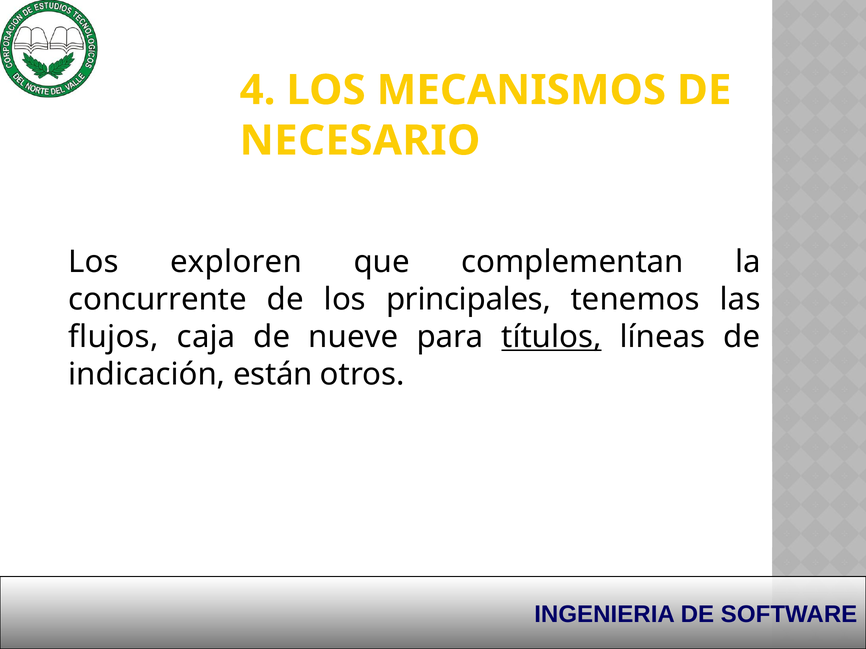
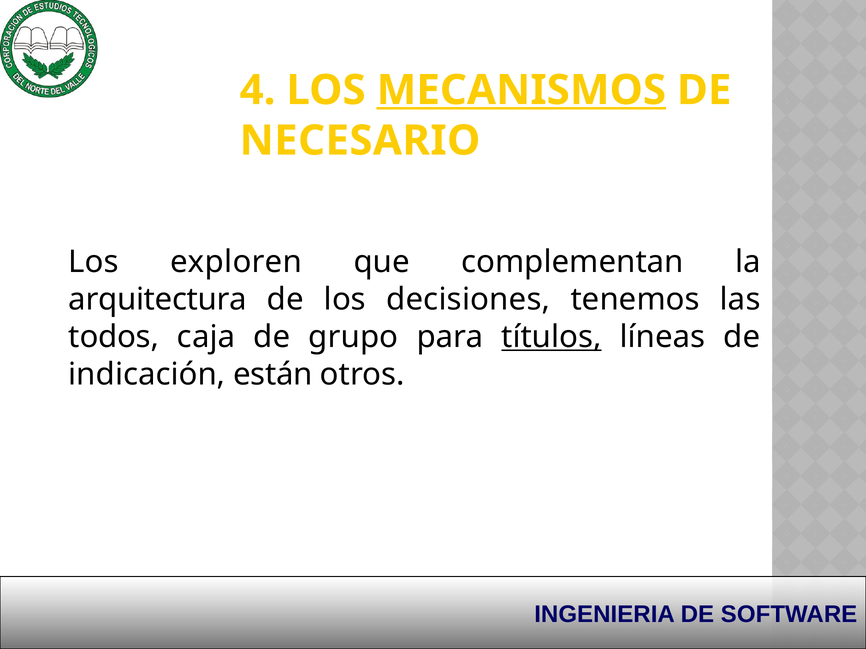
MECANISMOS underline: none -> present (521, 90)
concurrente: concurrente -> arquitectura (158, 300)
principales: principales -> decisiones (468, 300)
flujos: flujos -> todos (114, 337)
nueve: nueve -> grupo (353, 337)
